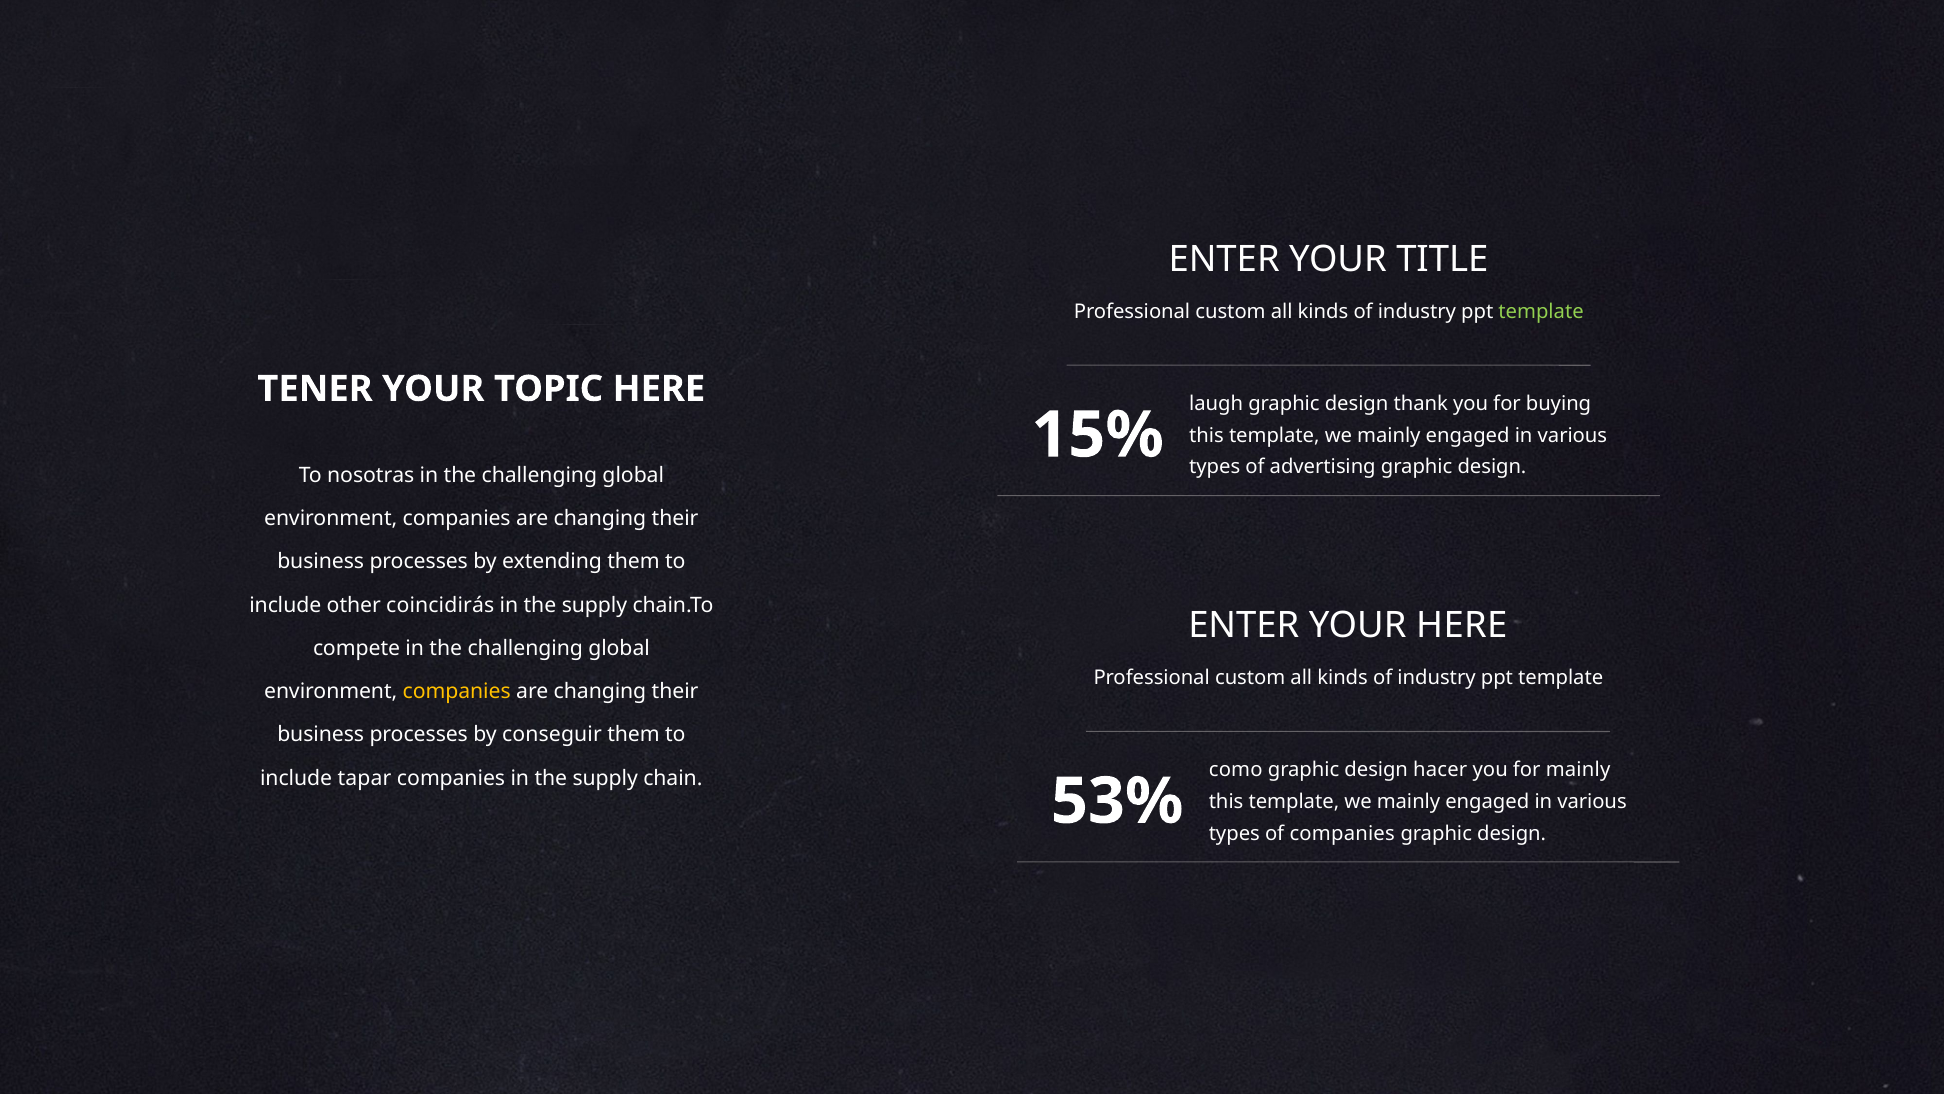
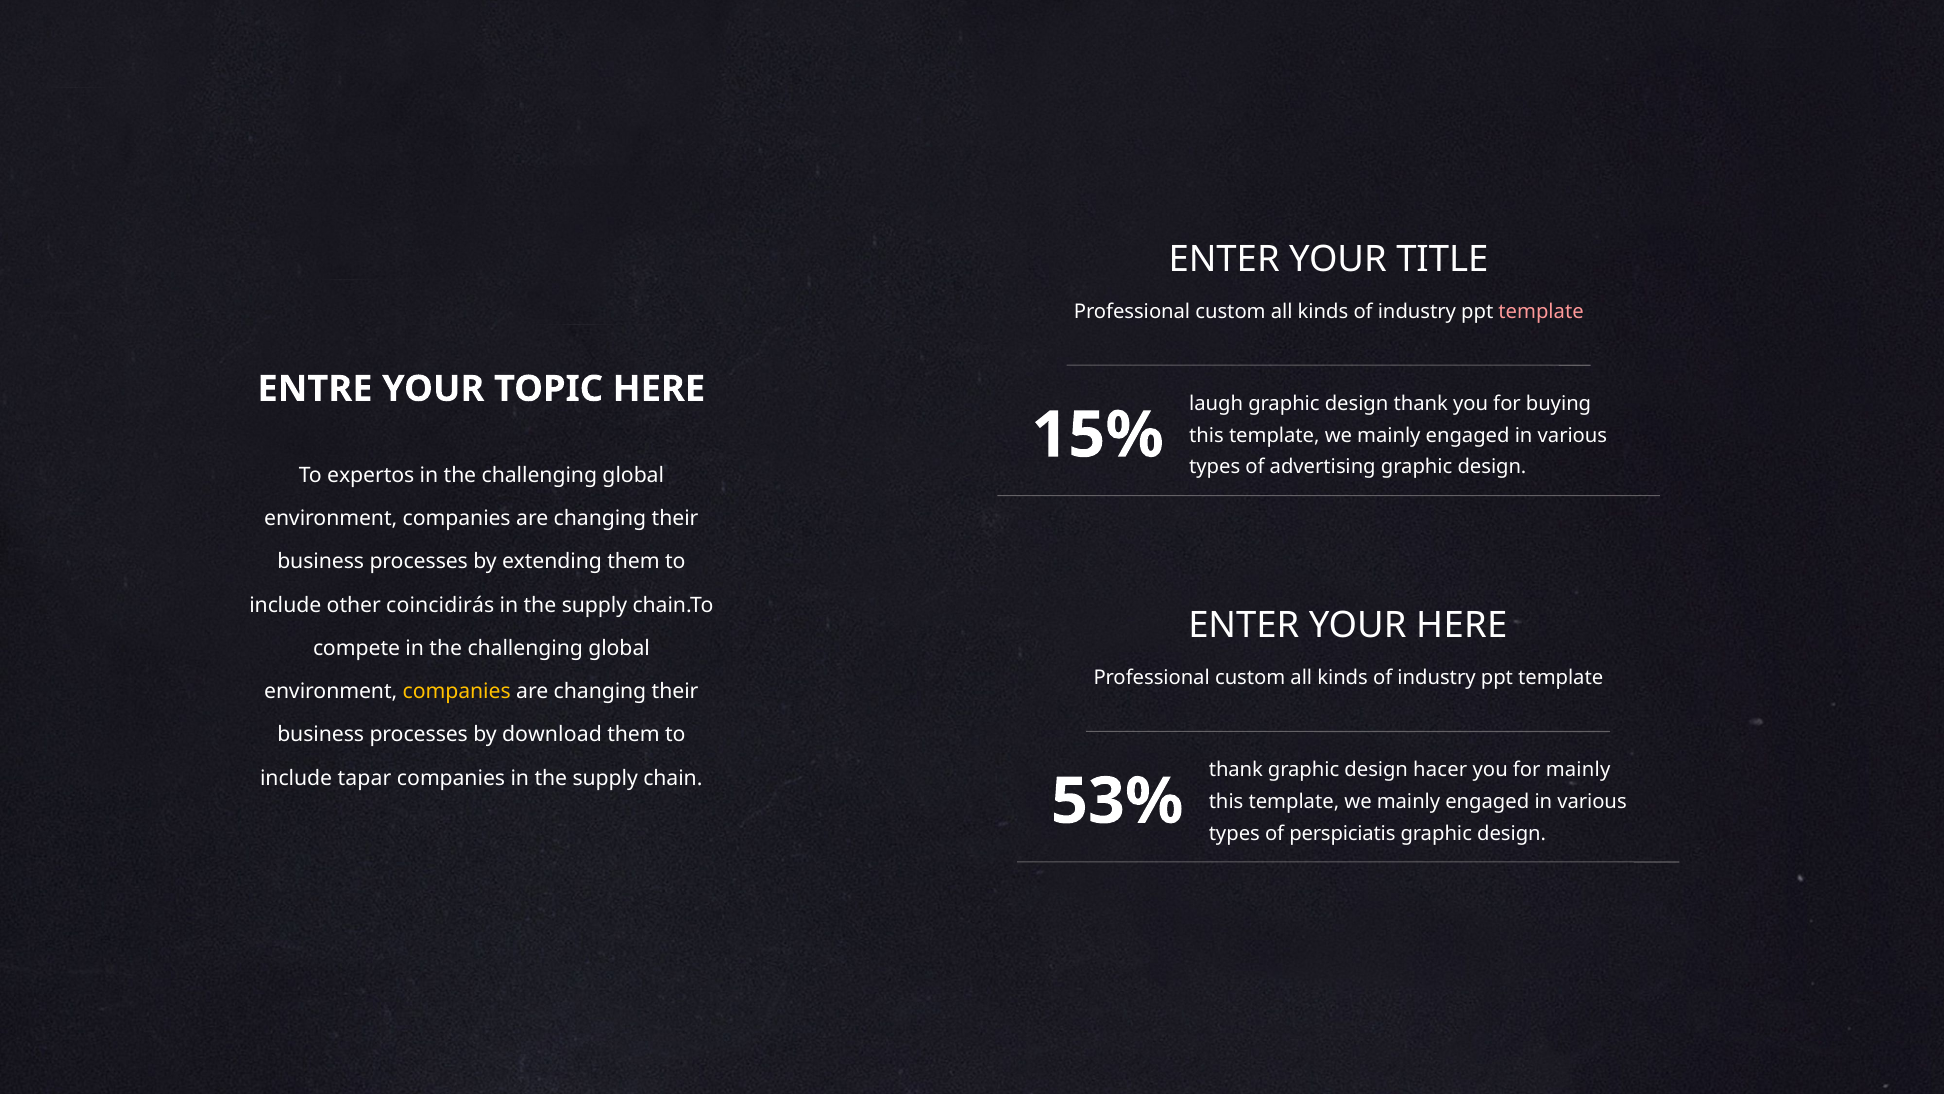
template colour: light green -> pink (1541, 312)
TENER: TENER -> ENTRE (315, 389)
nosotras: nosotras -> expertos (371, 475)
conseguir: conseguir -> download (552, 735)
como: como -> thank (1236, 770)
of companies: companies -> perspiciatis (1342, 833)
